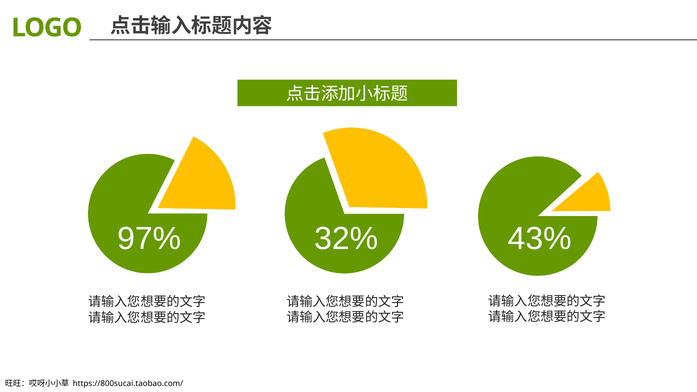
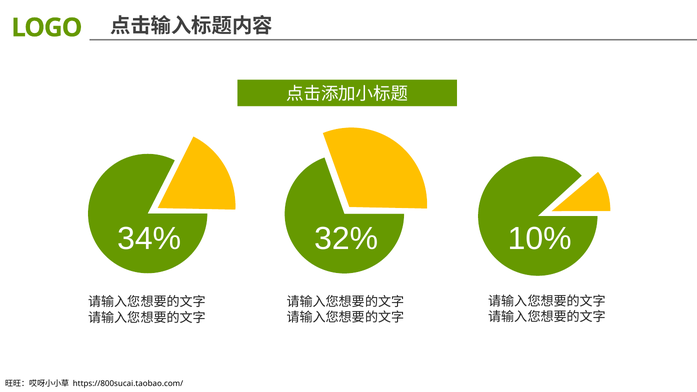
97%: 97% -> 34% (149, 239)
43%: 43% -> 10% (540, 239)
